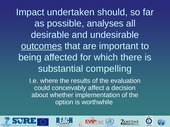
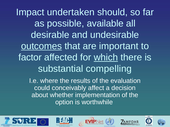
analyses: analyses -> available (105, 24)
being: being -> factor (30, 58)
which underline: none -> present (106, 58)
